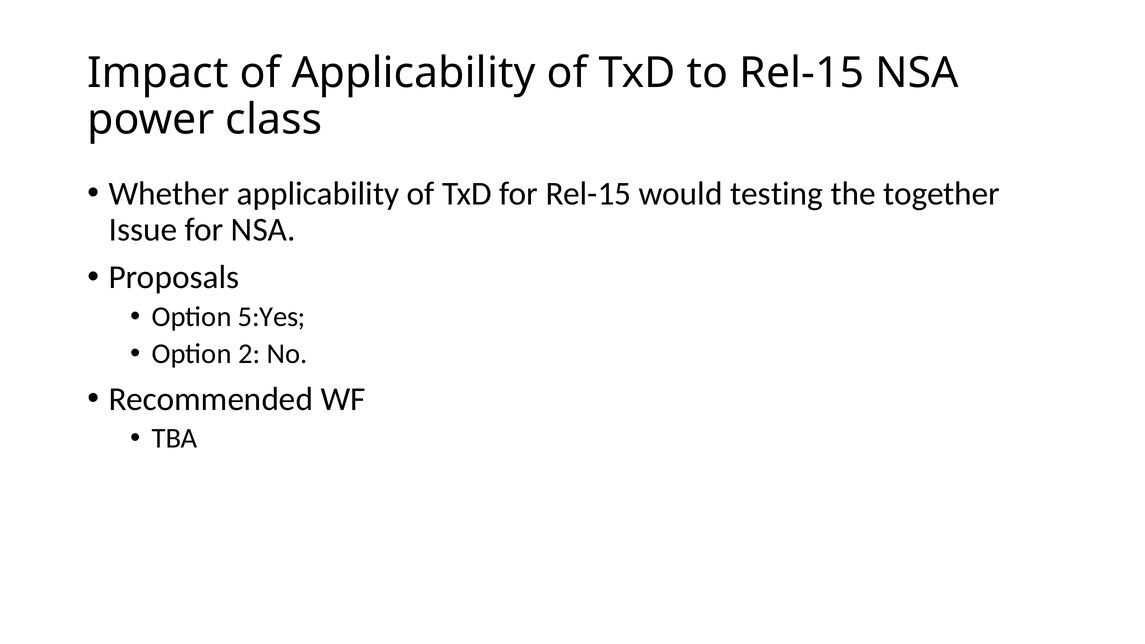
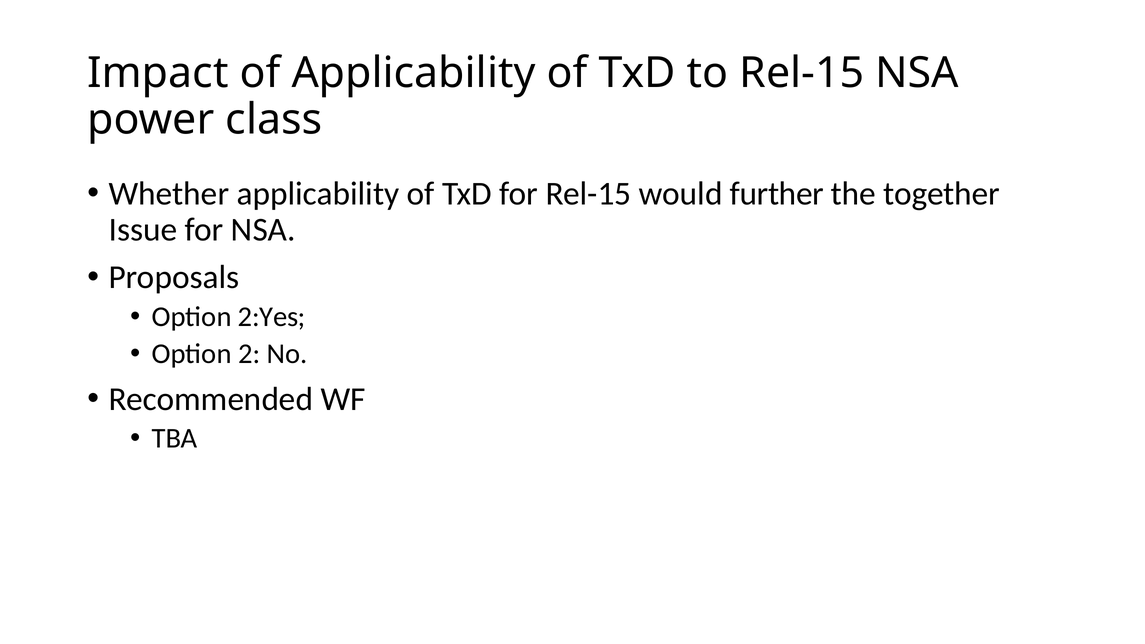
testing: testing -> further (777, 194)
5:Yes: 5:Yes -> 2:Yes (272, 317)
